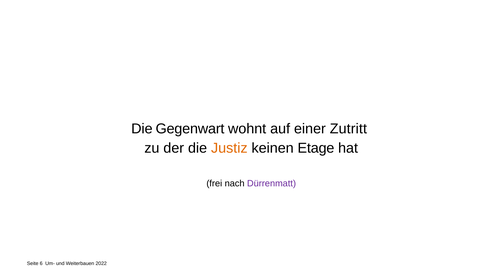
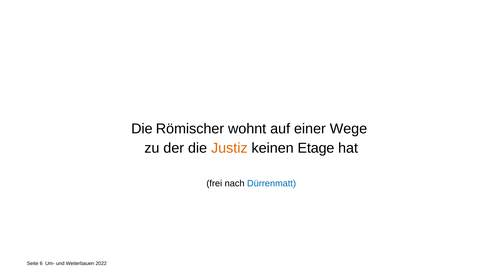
Gegenwart: Gegenwart -> Römischer (190, 129)
Zutritt: Zutritt -> Wege (348, 129)
Dürrenmatt colour: purple -> blue (272, 183)
